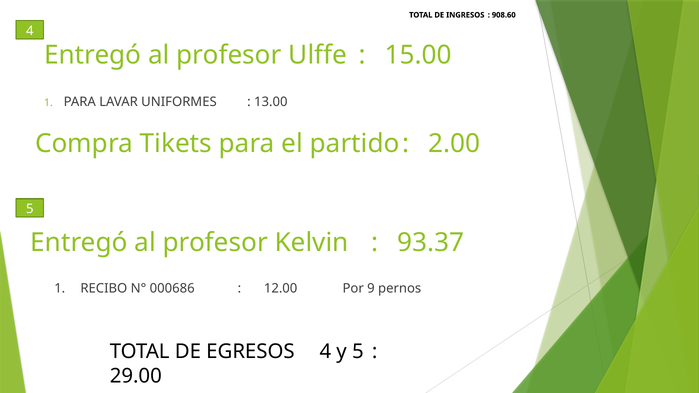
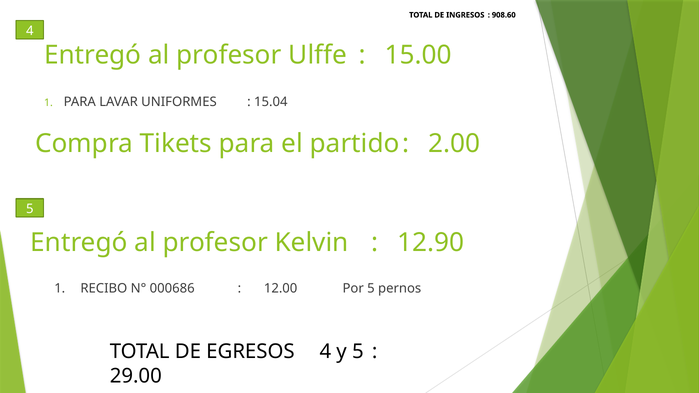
13.00: 13.00 -> 15.04 (271, 102)
93.37: 93.37 -> 12.90 (431, 243)
Por 9: 9 -> 5 (371, 288)
